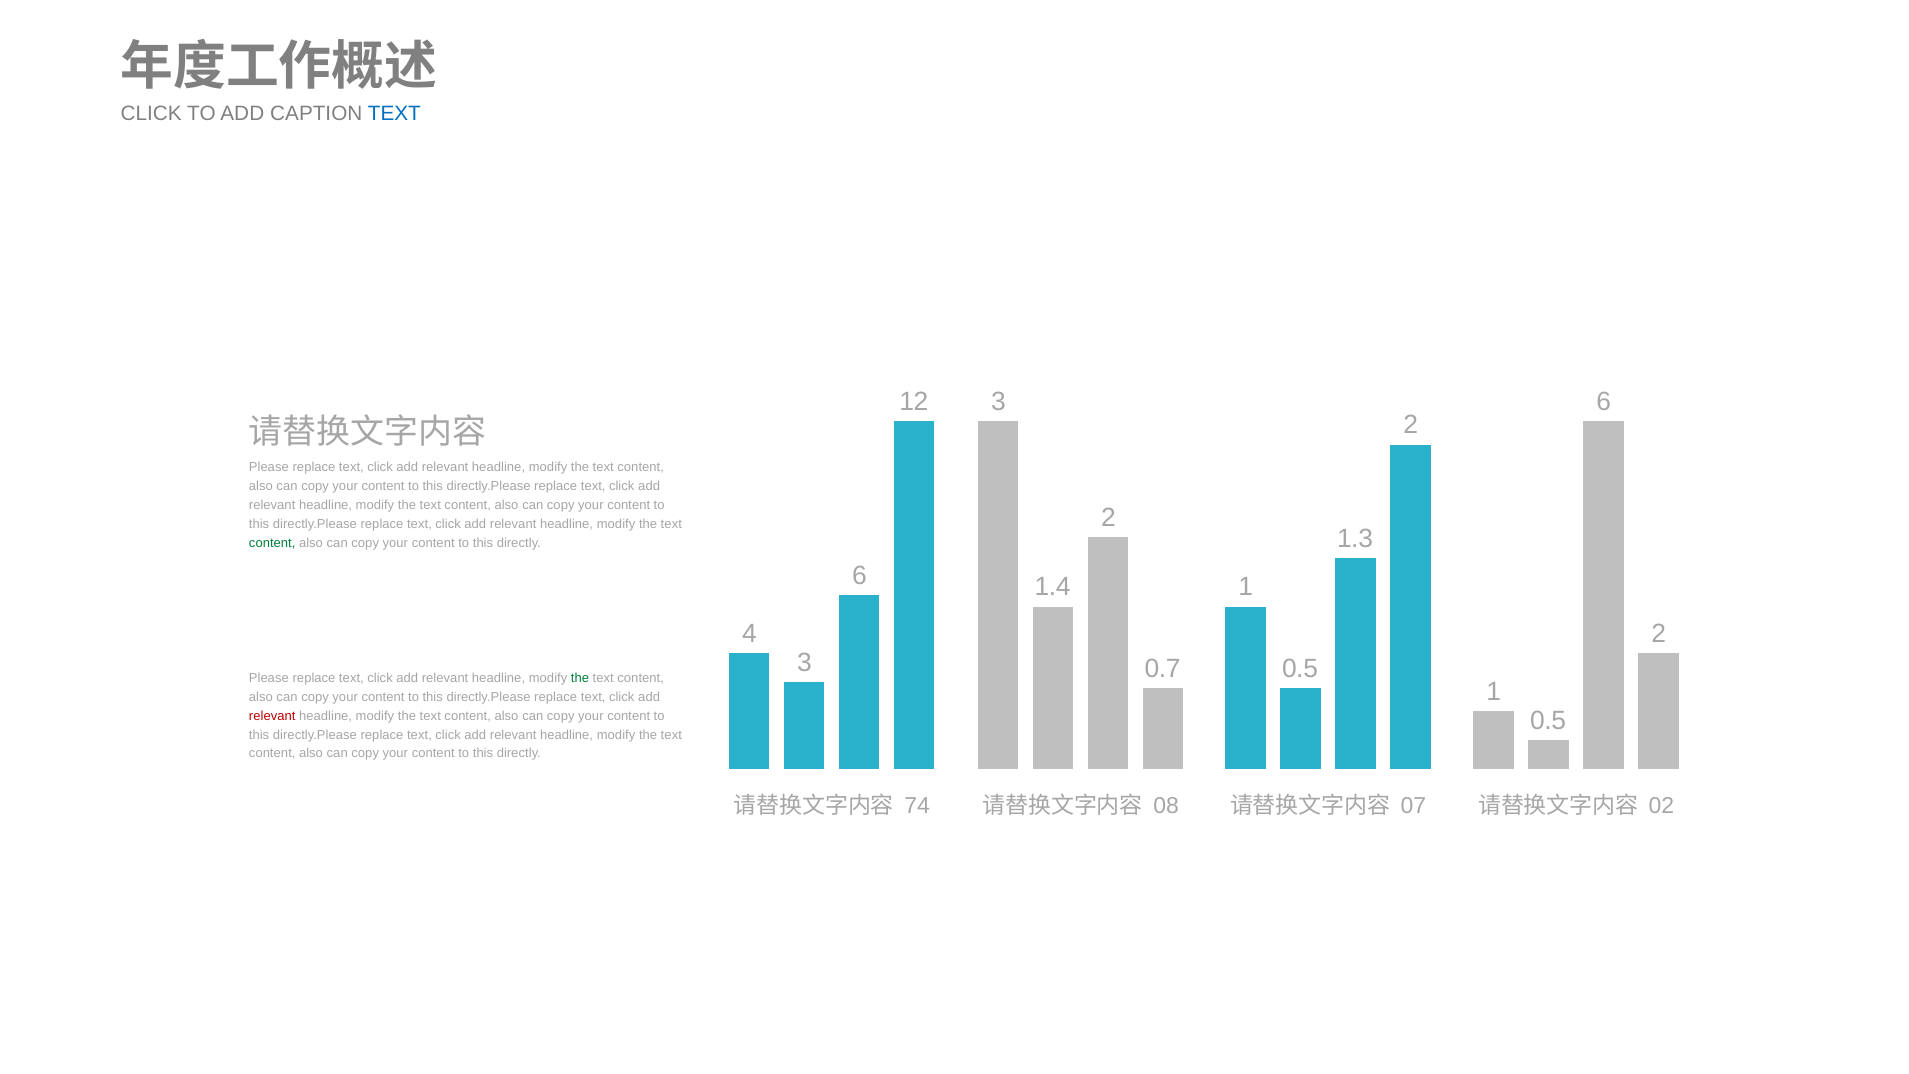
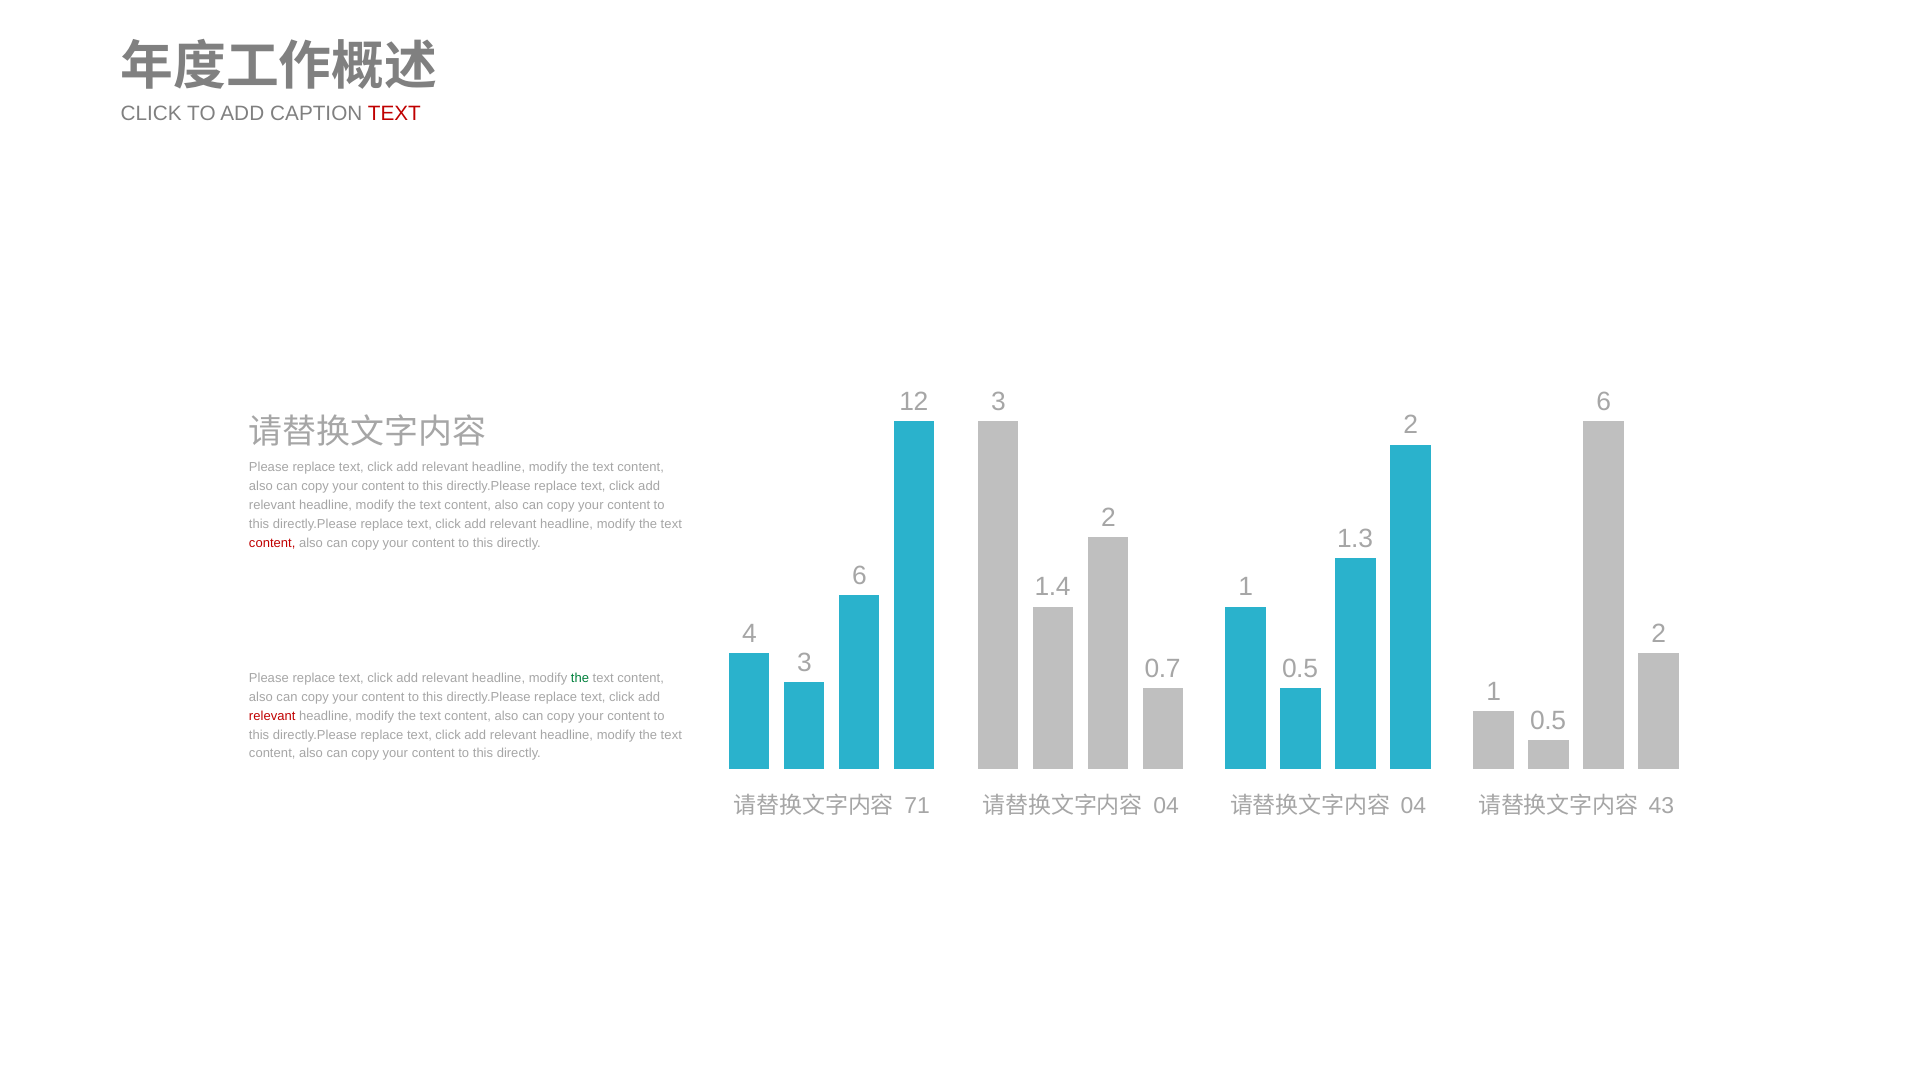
TEXT colour: blue -> red (394, 114)
content colour: green -> red (272, 543)
74: 74 -> 71 (917, 806)
08: 08 -> 04 (1166, 806)
07: 07 -> 04 (1413, 806)
02: 02 -> 43 (1661, 806)
